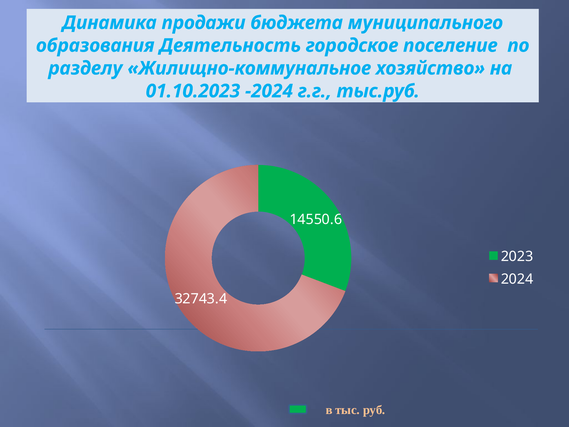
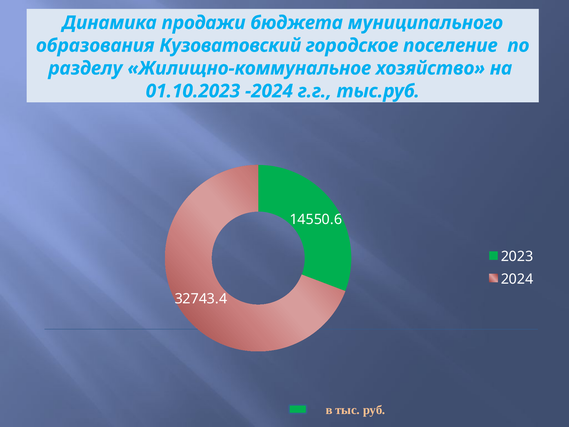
Деятельность: Деятельность -> Кузоватовский (230, 46)
